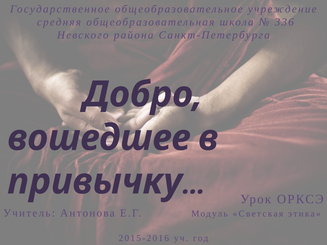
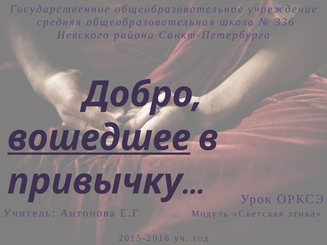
вошедшее underline: none -> present (99, 138)
